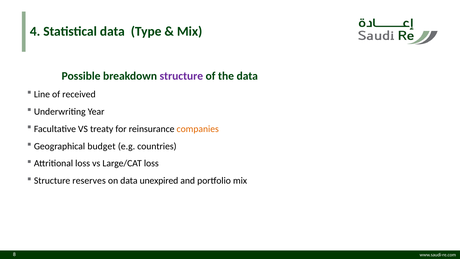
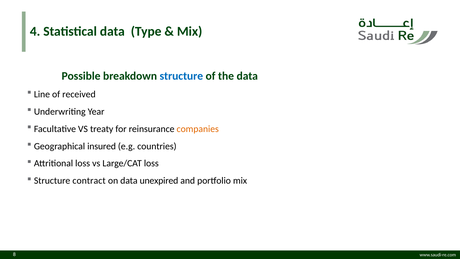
structure colour: purple -> blue (181, 76)
budget: budget -> insured (102, 146)
reserves: reserves -> contract (89, 181)
